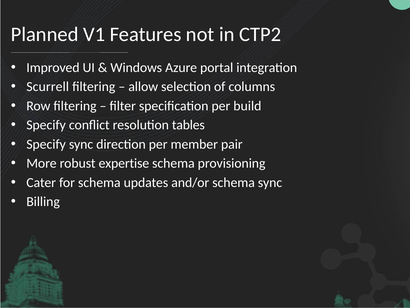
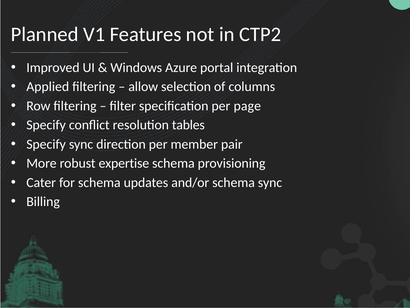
Scurrell: Scurrell -> Applied (48, 87)
build: build -> page (247, 106)
